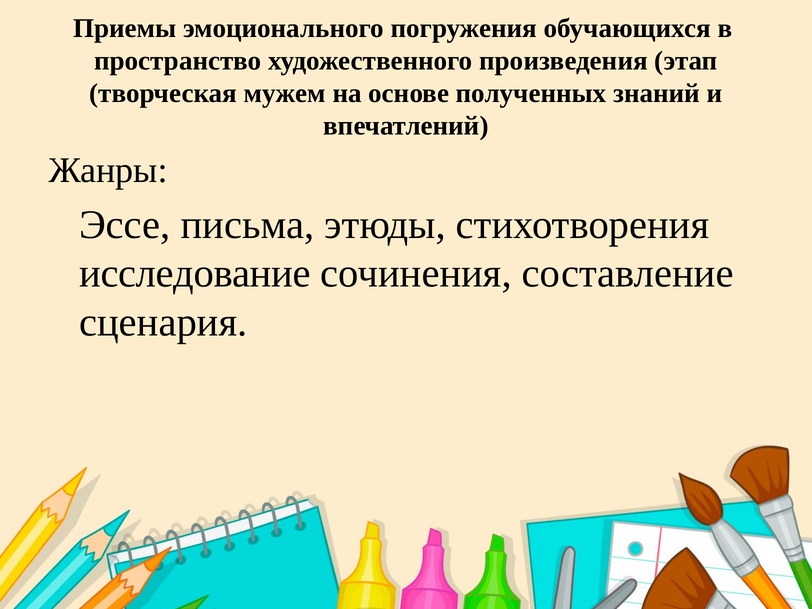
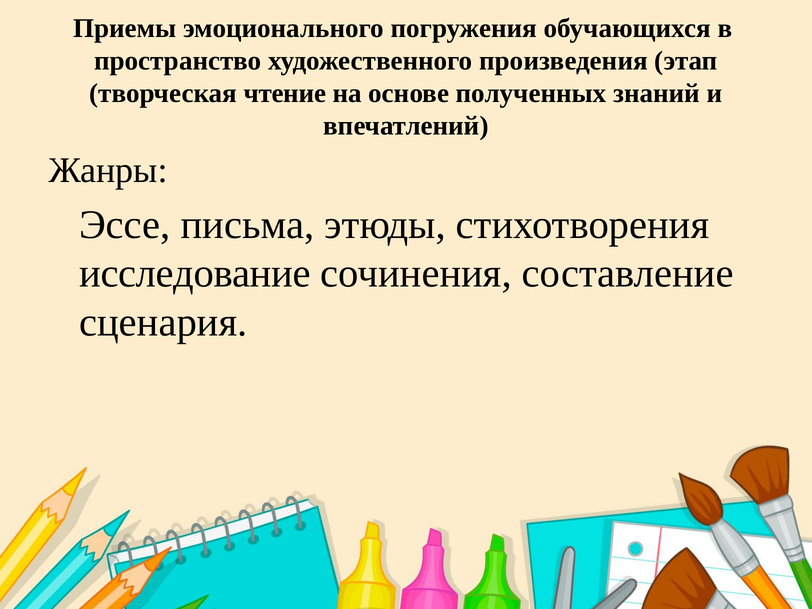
мужем: мужем -> чтение (285, 93)
